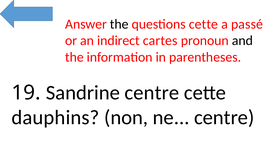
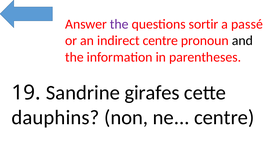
the colour: black -> purple (119, 24)
questions cette: cette -> sortir (204, 24)
indirect cartes: cartes -> centre (160, 41)
Sandrine centre: centre -> girafes (152, 92)
